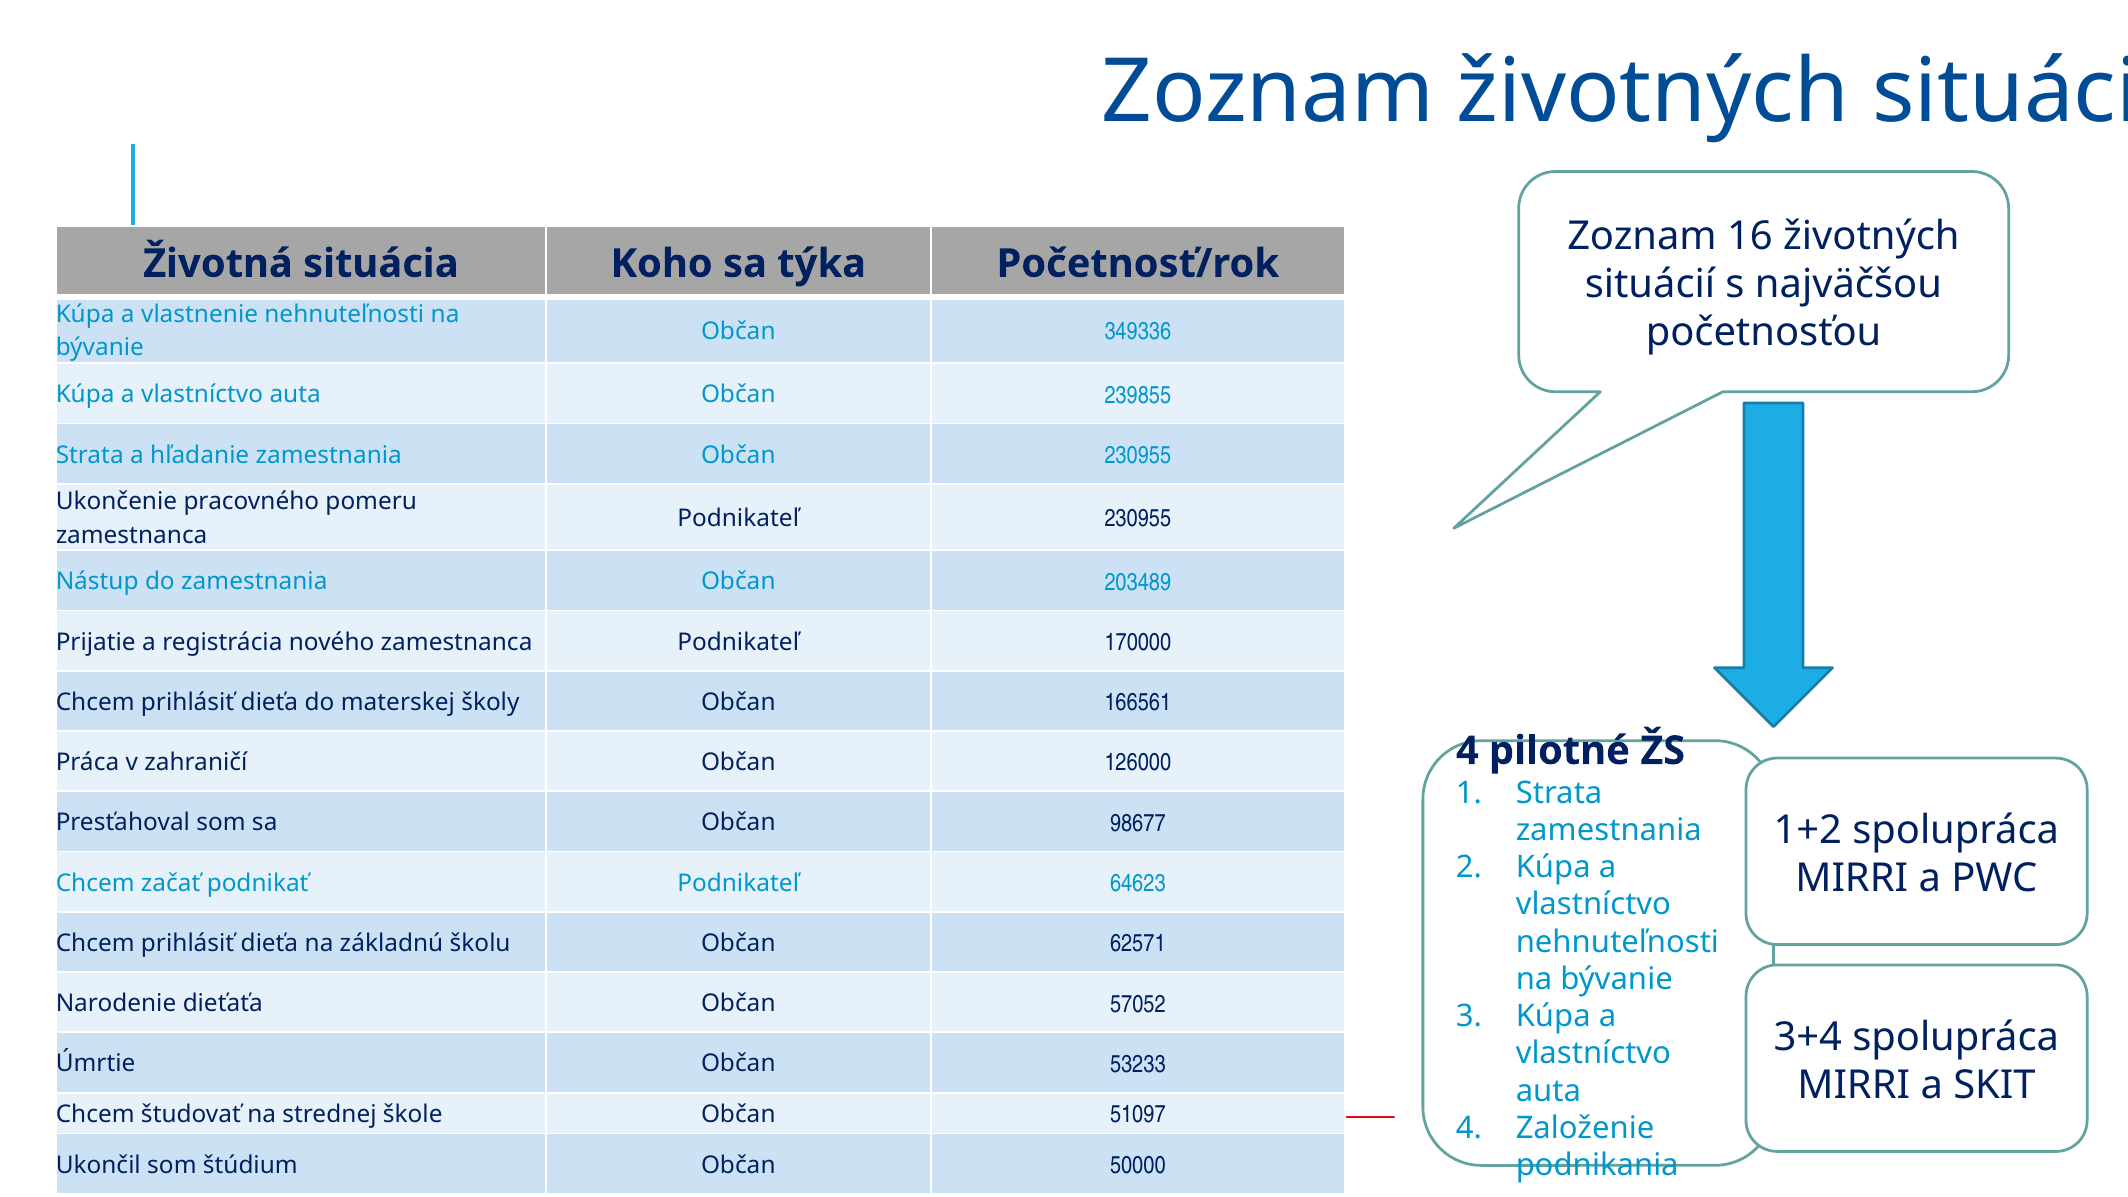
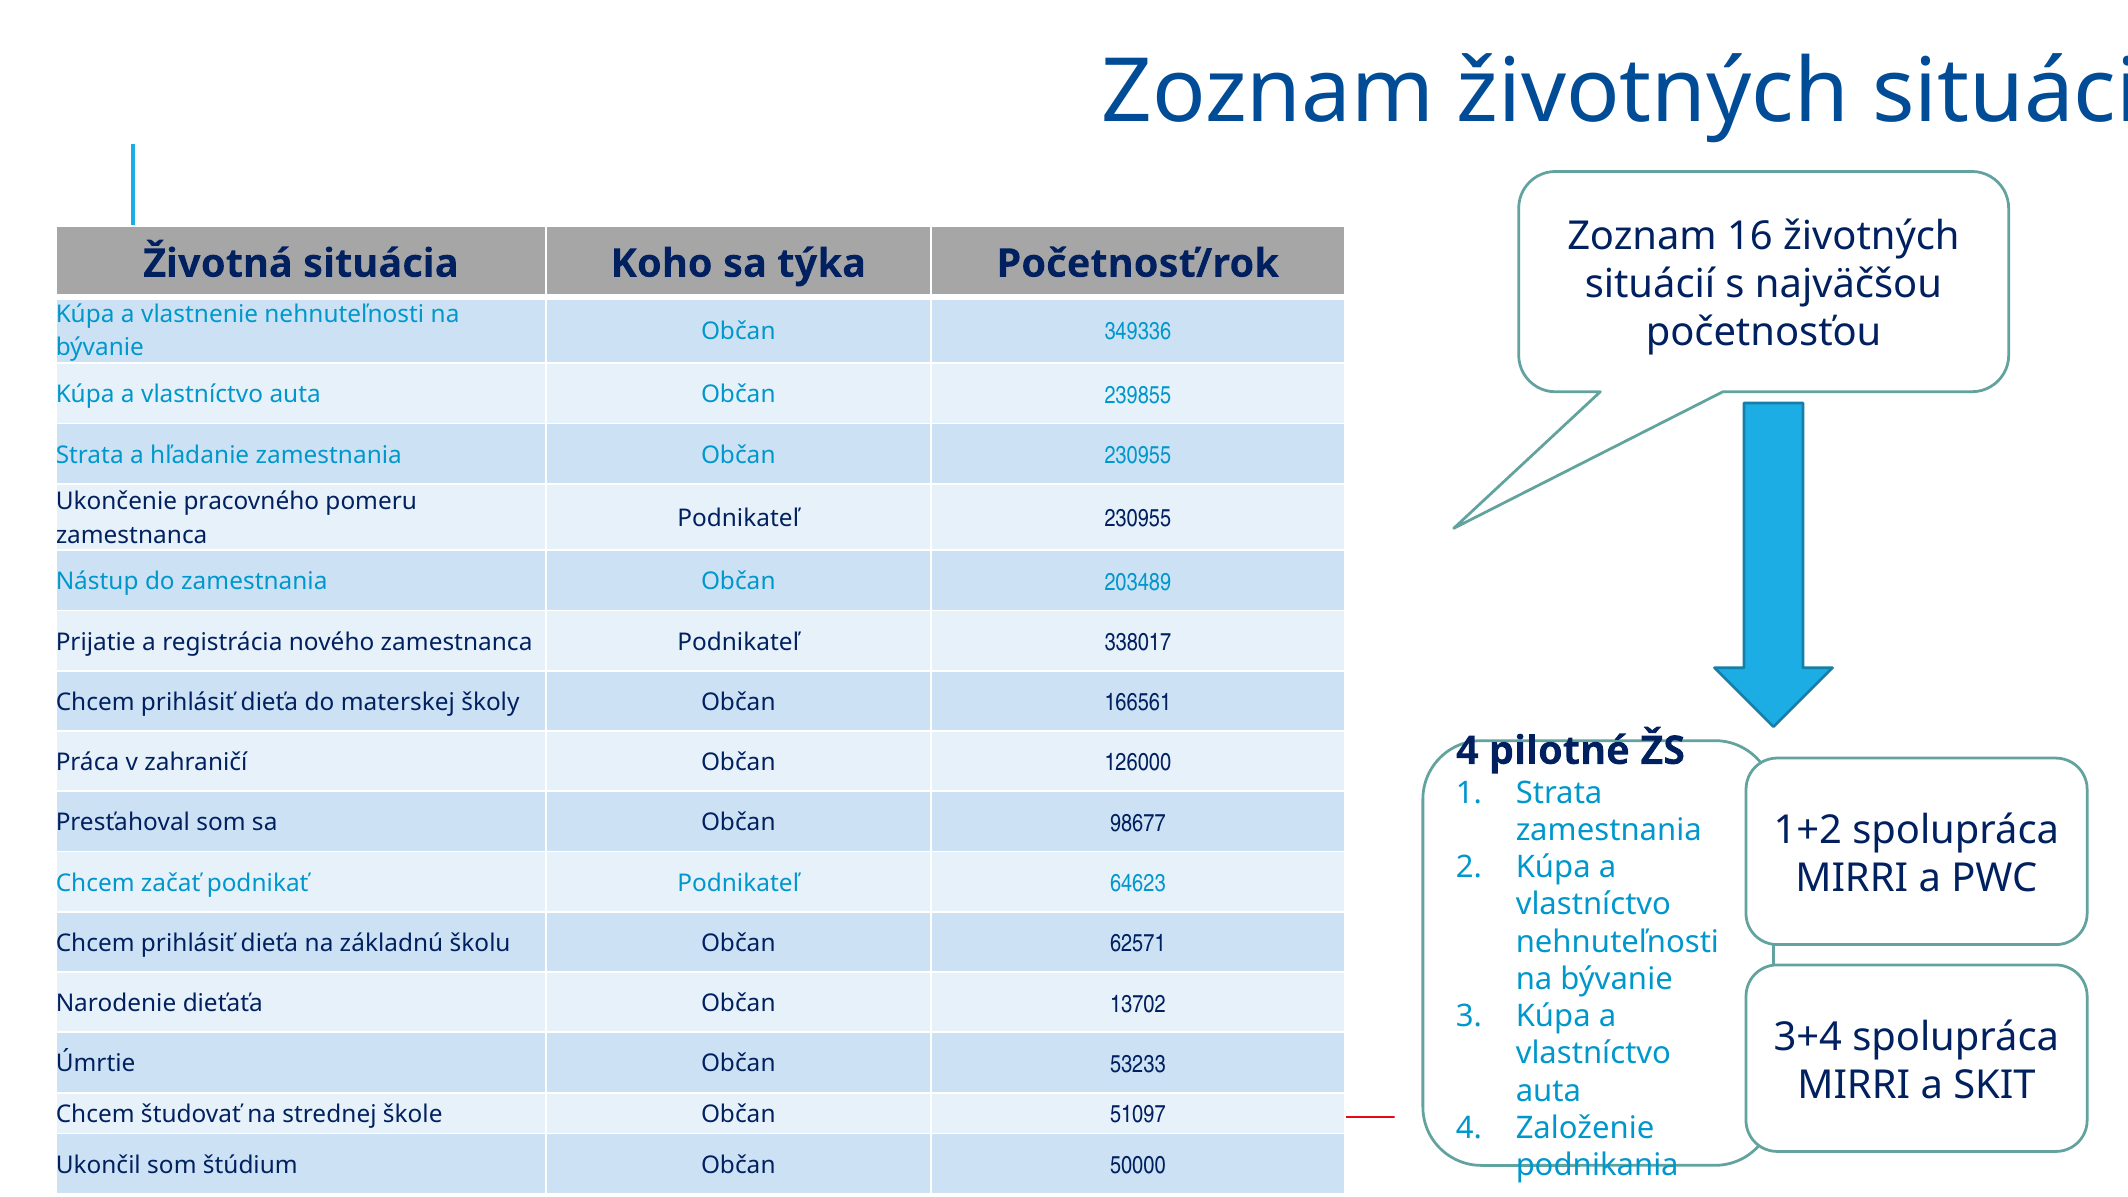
170000: 170000 -> 338017 (1138, 642)
57052: 57052 -> 13702 (1138, 1004)
